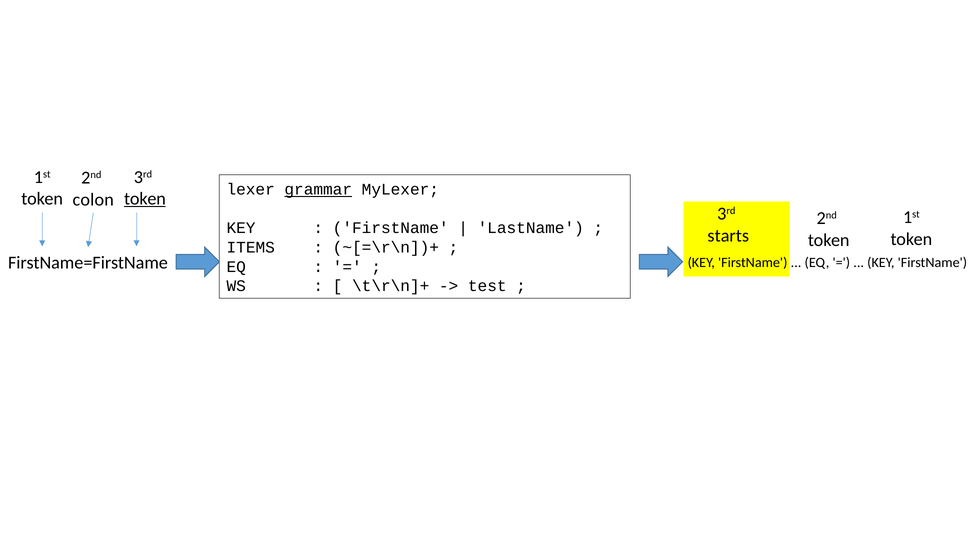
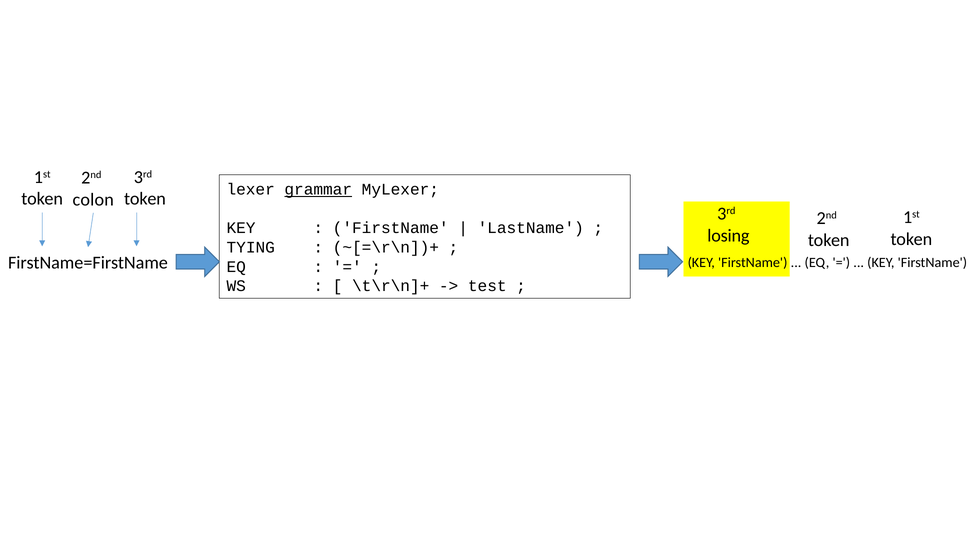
token underline: present -> none (145, 199)
starts: starts -> losing (728, 236)
ITEMS: ITEMS -> TYING (251, 247)
